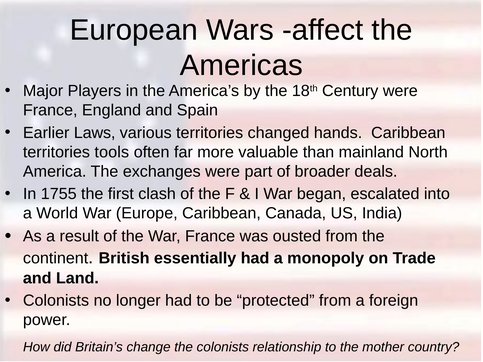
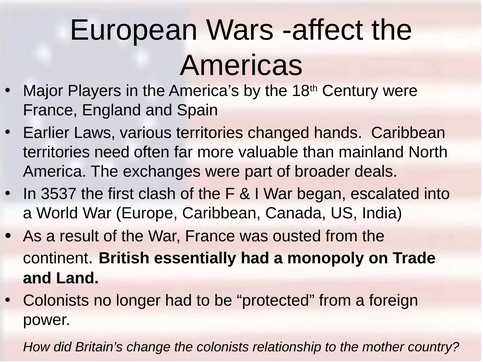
tools: tools -> need (112, 152)
1755: 1755 -> 3537 (59, 194)
